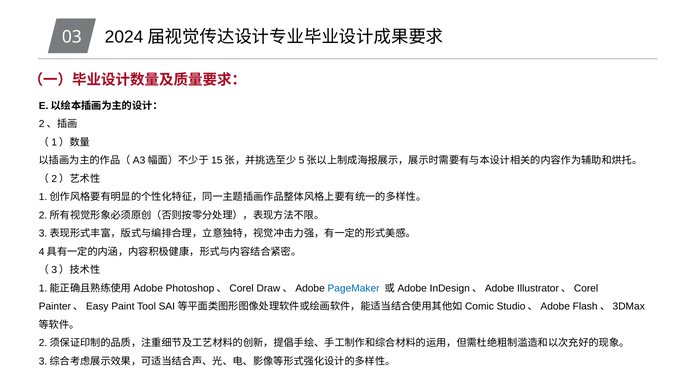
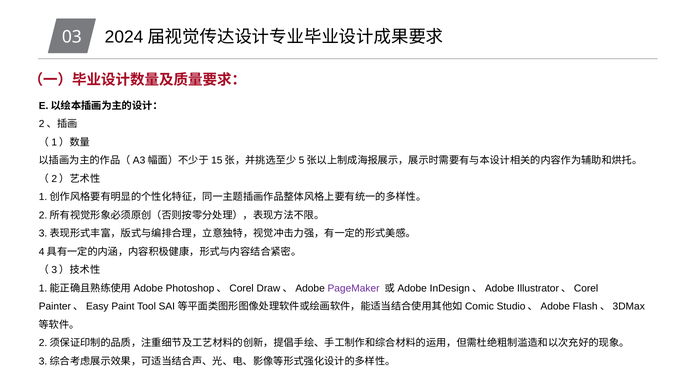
PageMaker colour: blue -> purple (354, 289)
